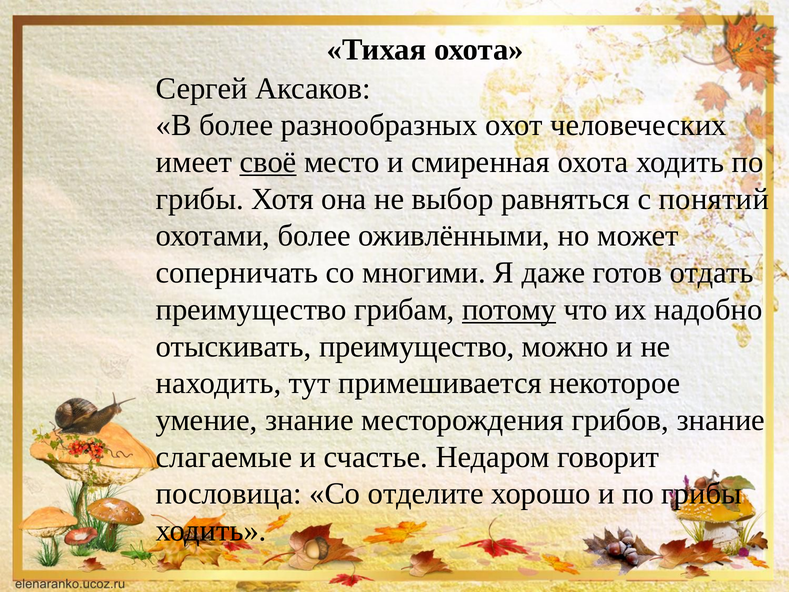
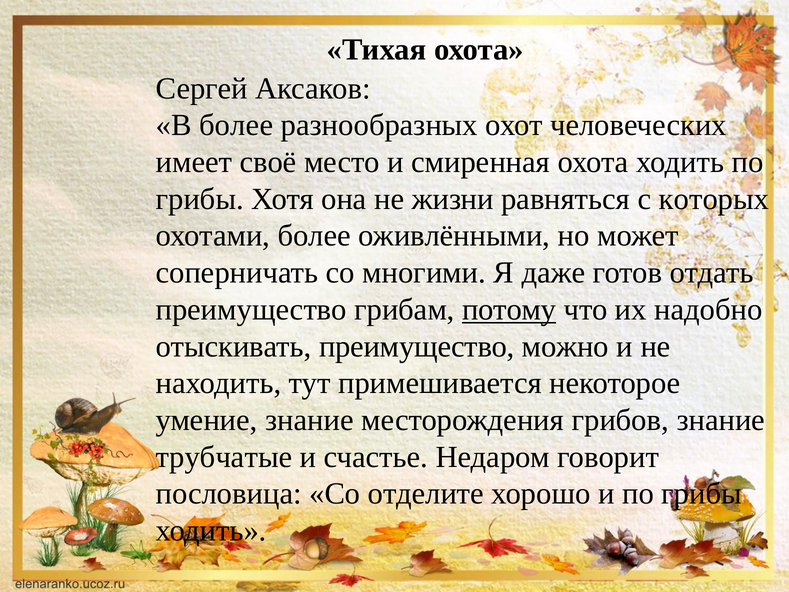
своё underline: present -> none (268, 162)
выбор: выбор -> жизни (453, 199)
понятий: понятий -> которых (714, 199)
слагаемые: слагаемые -> трубчатые (224, 457)
